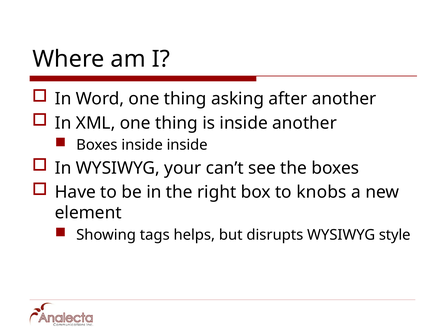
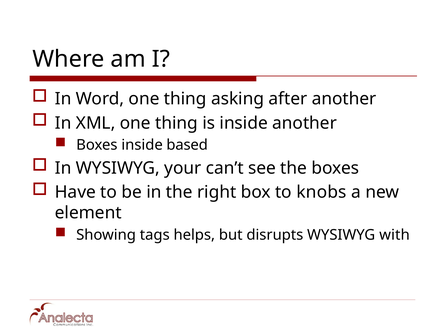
inside inside: inside -> based (187, 145)
style: style -> with (395, 235)
